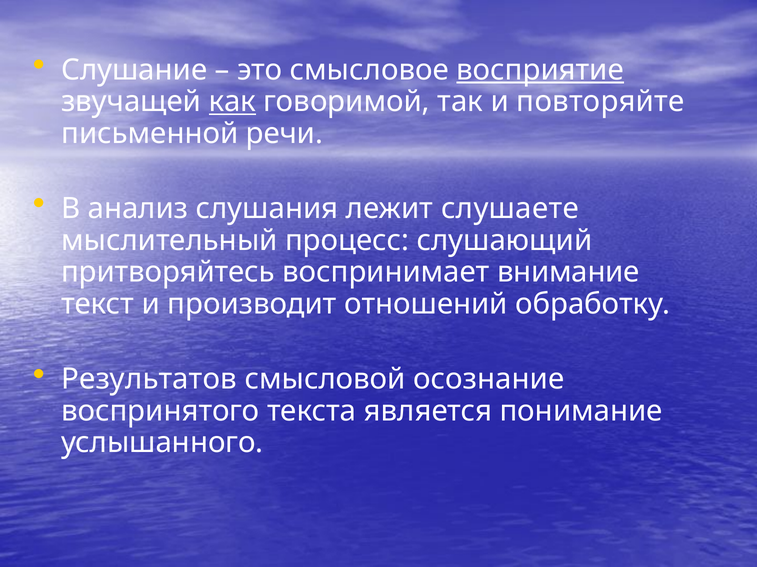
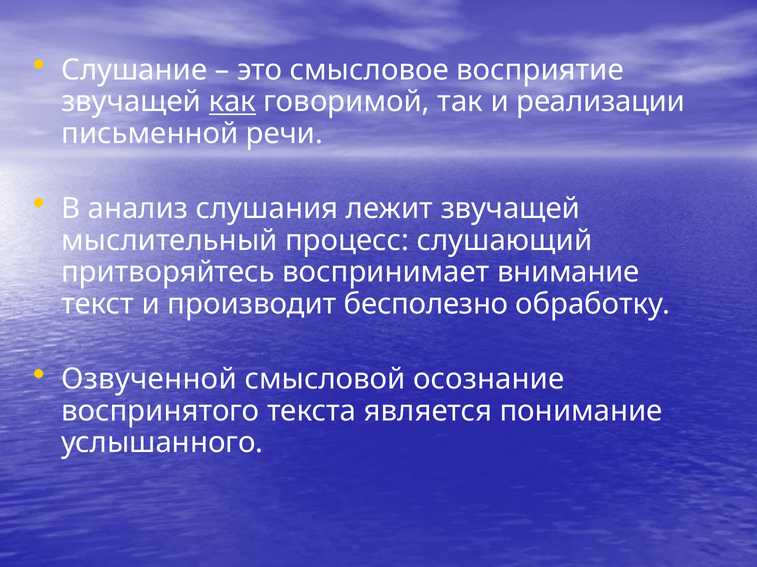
восприятие underline: present -> none (540, 70)
повторяйте: повторяйте -> реализации (601, 102)
лежит слушаете: слушаете -> звучащей (510, 209)
отношений: отношений -> бесполезно (426, 304)
Результатов: Результатов -> Озвученной (149, 380)
